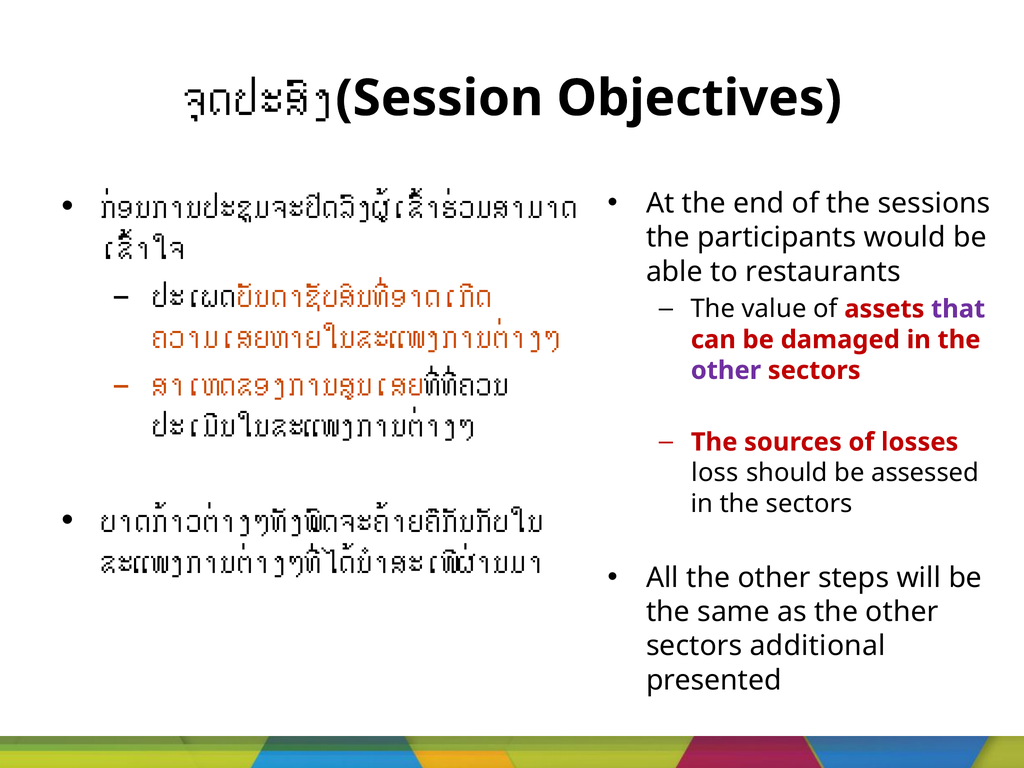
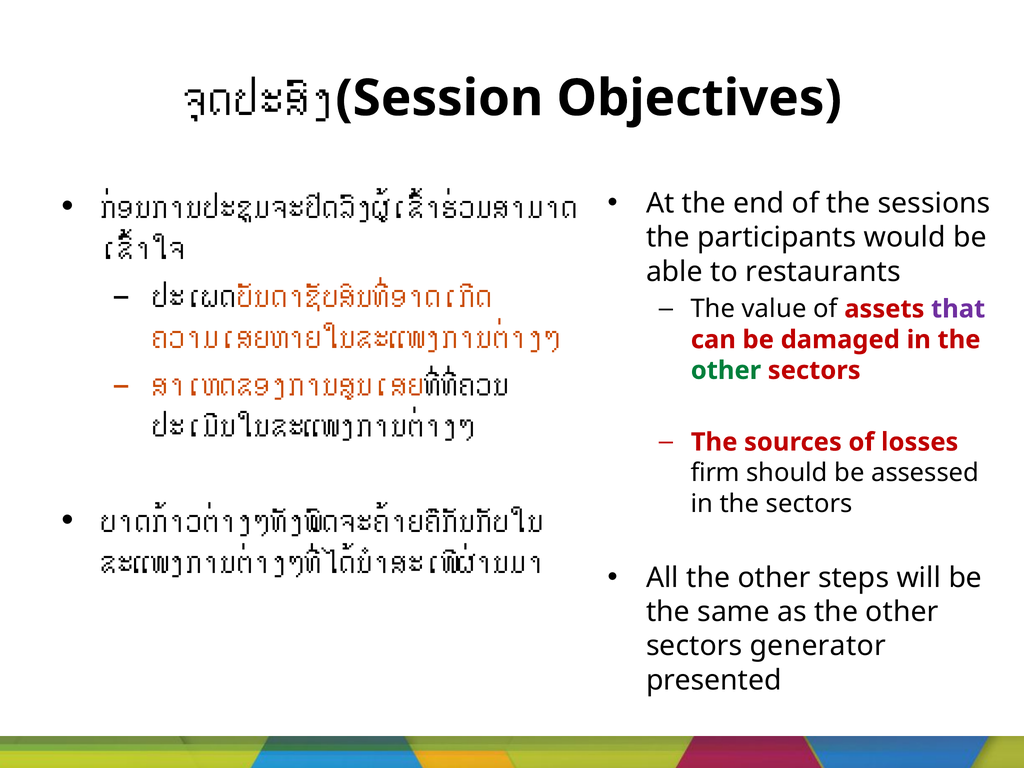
other colour: purple -> green (726, 370)
loss: loss -> firm (715, 473)
additional: additional -> generator (818, 646)
